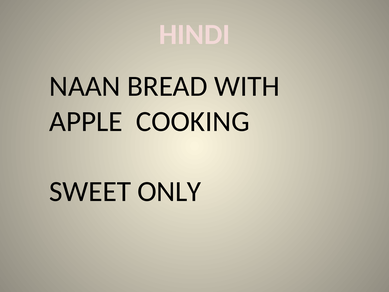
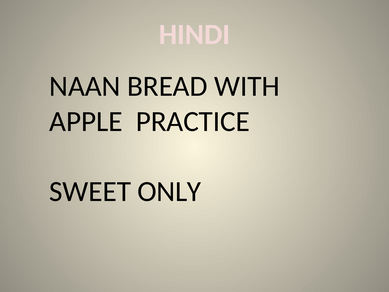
COOKING: COOKING -> PRACTICE (193, 121)
